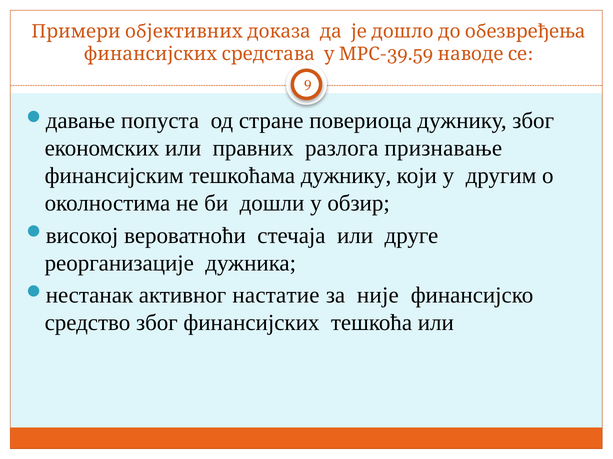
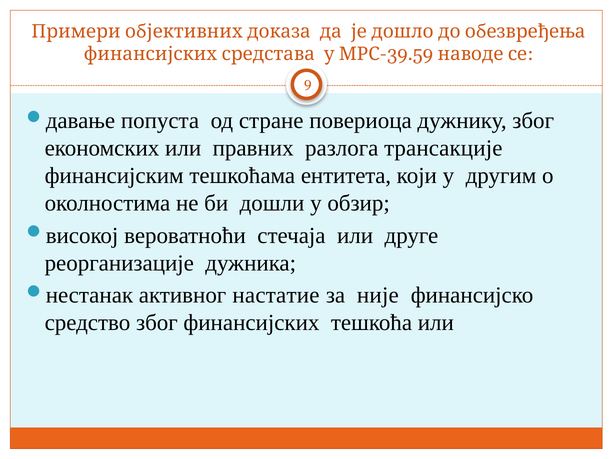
признавање: признавање -> трансакције (443, 148)
тешкоћама дужнику: дужнику -> ентитета (346, 176)
